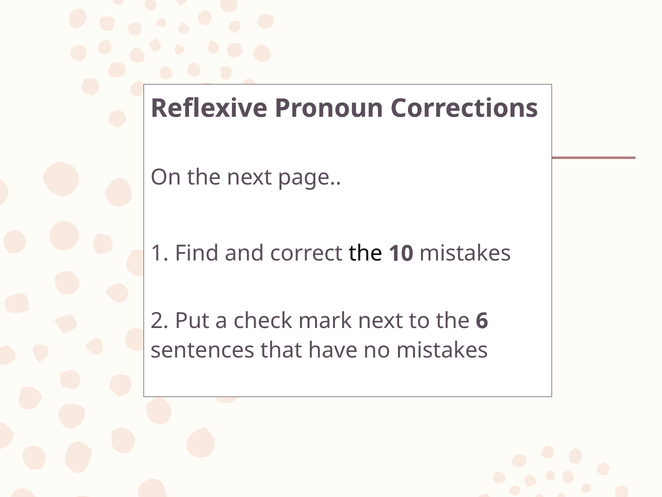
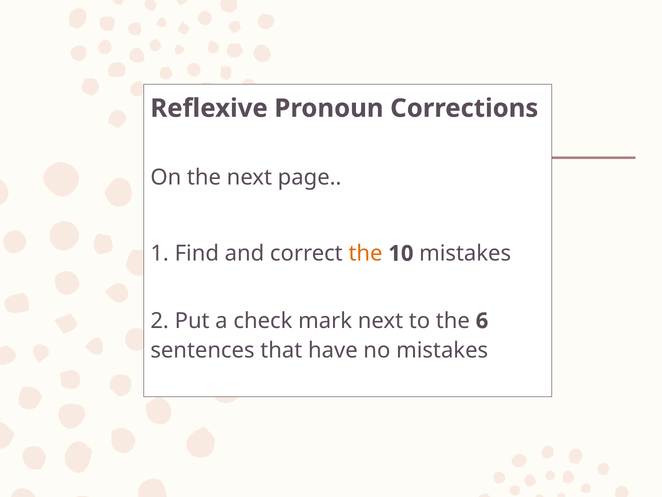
the colour: black -> orange (366, 253)
